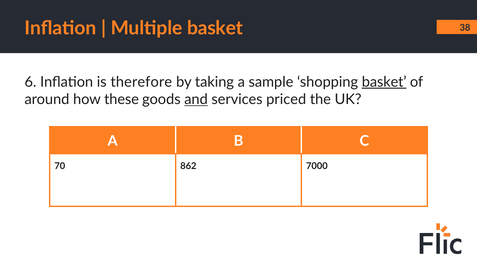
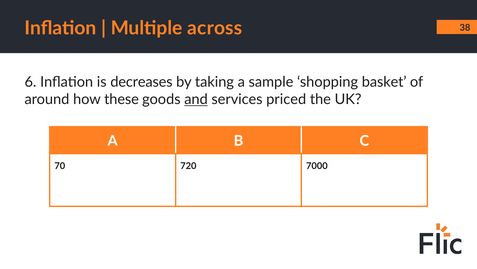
Multiple basket: basket -> across (215, 28)
therefore: therefore -> decreases (141, 82)
basket underline: present -> none (384, 82)
862: 862 -> 720 (188, 166)
